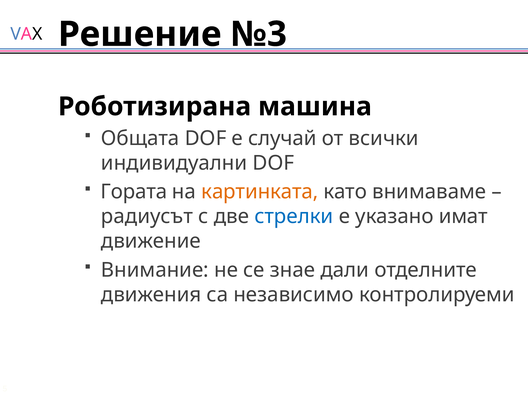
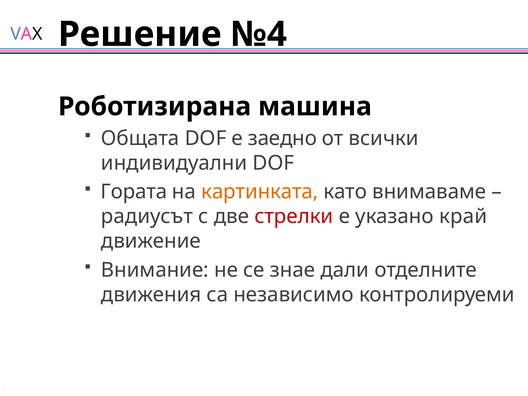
№3: №3 -> №4 (259, 34)
случай: случай -> заедно (282, 138)
стрелки colour: blue -> red (294, 217)
имат: имат -> край (463, 217)
